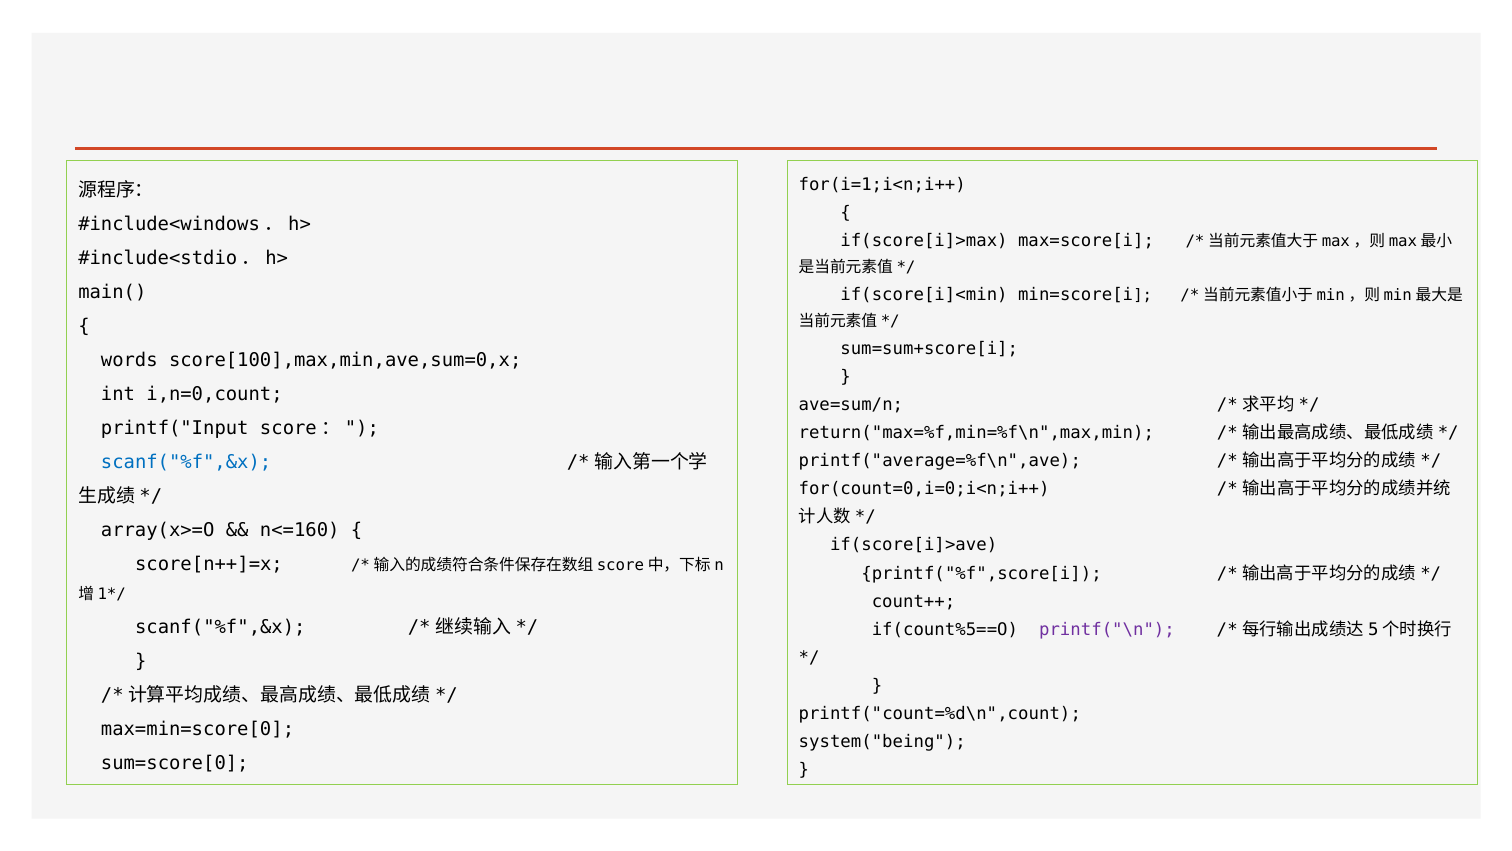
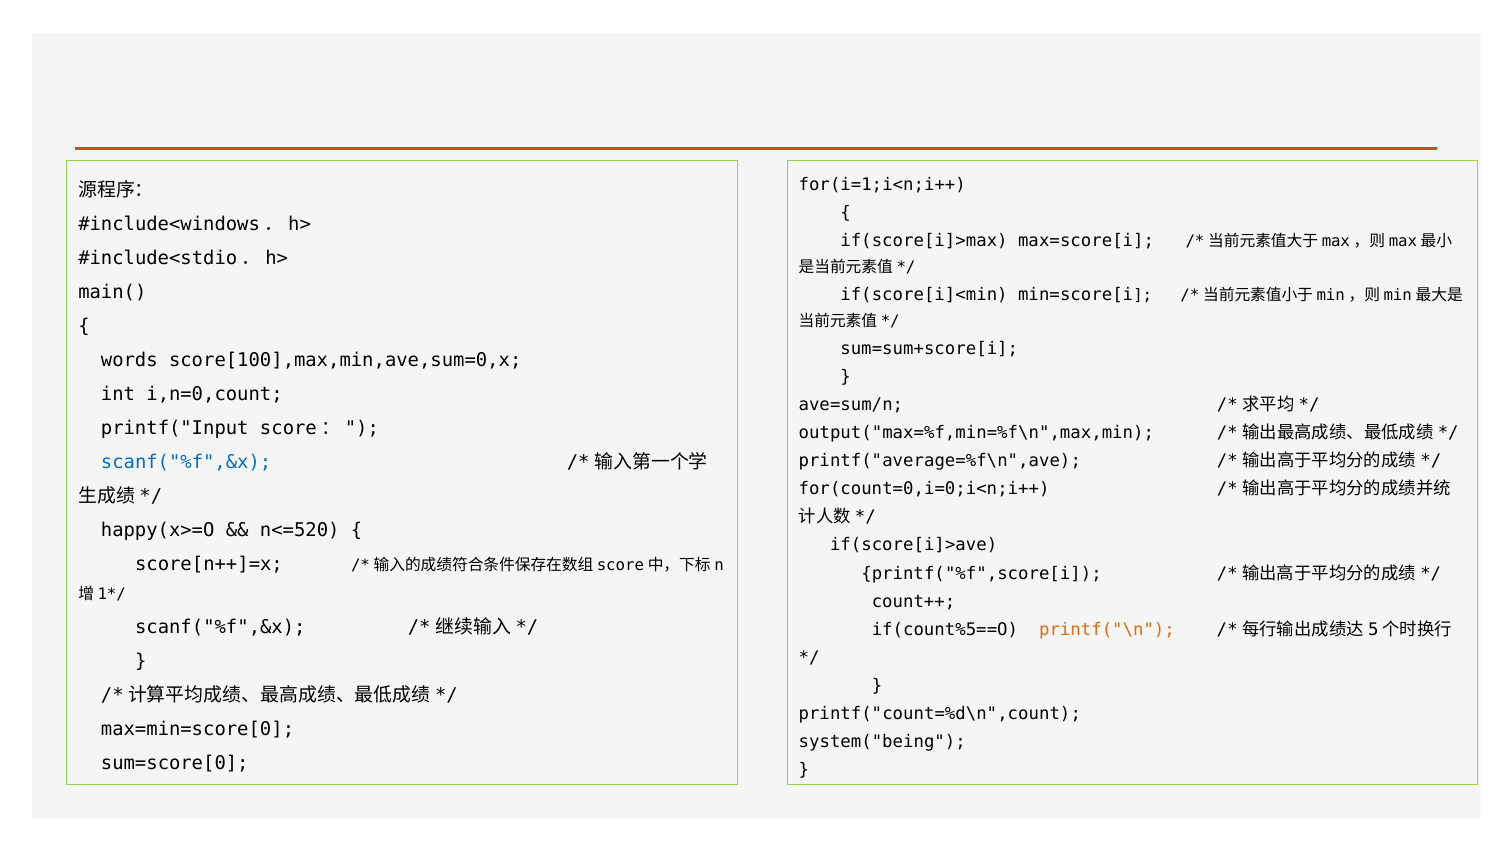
return("max=%f,min=%f\n",max,min: return("max=%f,min=%f\n",max,min -> output("max=%f,min=%f\n",max,min (976, 433)
array(x>=O: array(x>=O -> happy(x>=O (158, 530)
n<=160: n<=160 -> n<=520 (300, 530)
printf("\n colour: purple -> orange (1107, 629)
